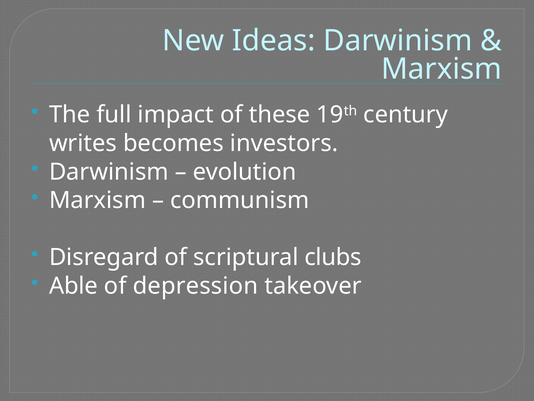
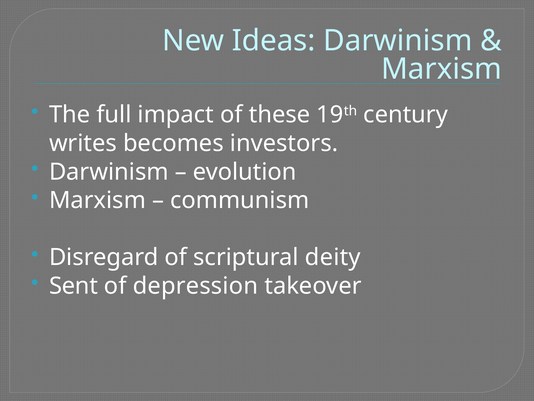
clubs: clubs -> deity (333, 257)
Able: Able -> Sent (73, 286)
